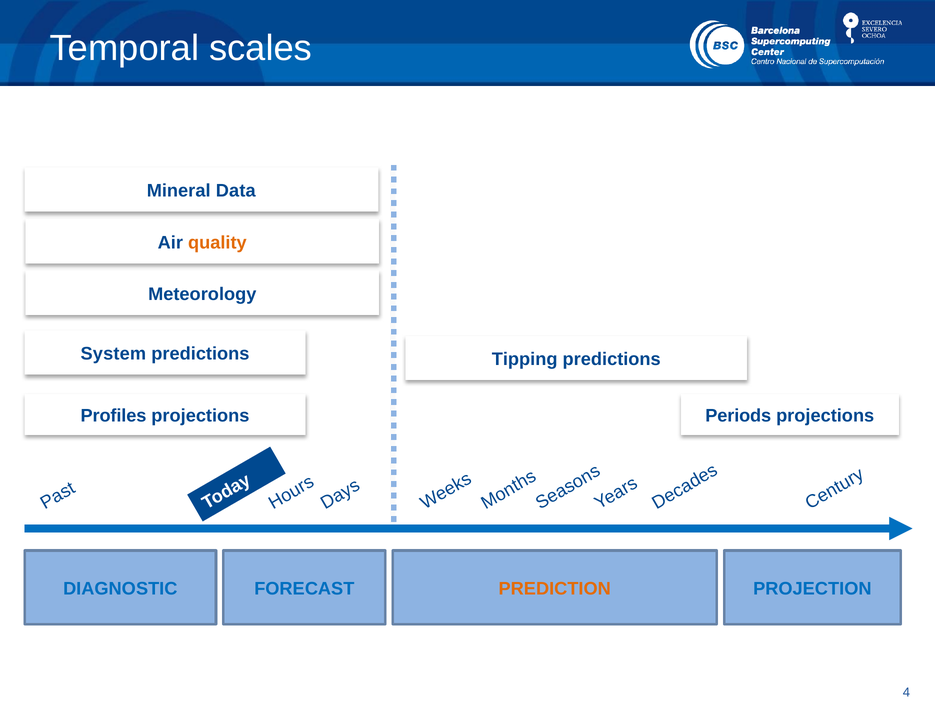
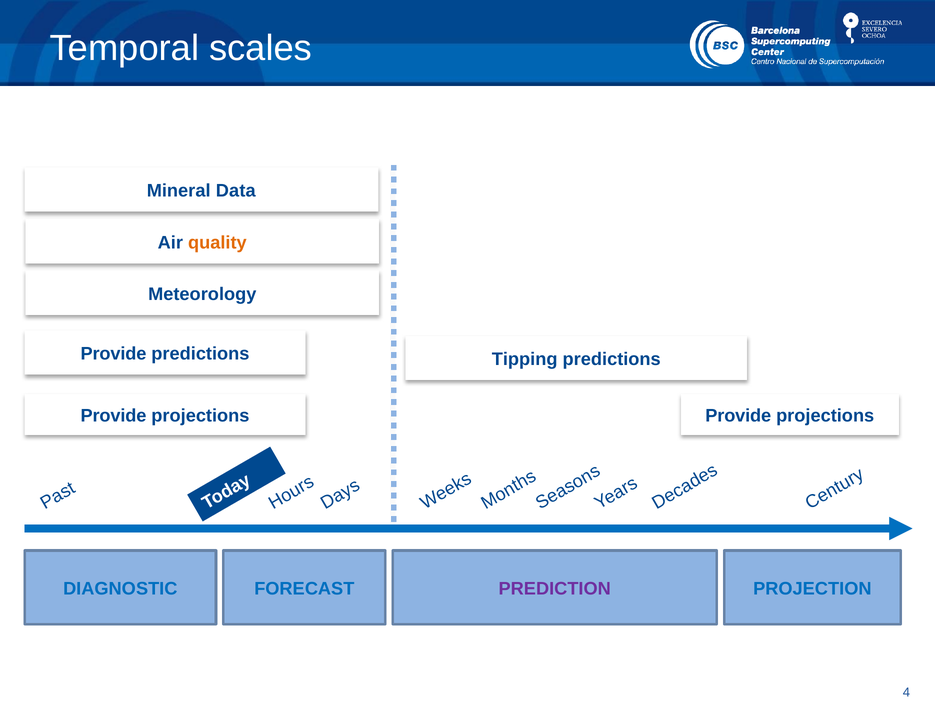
System: System -> Provide (113, 354)
Profiles: Profiles -> Provide (113, 416)
Periods: Periods -> Provide (738, 416)
PREDICTION colour: orange -> purple (555, 588)
